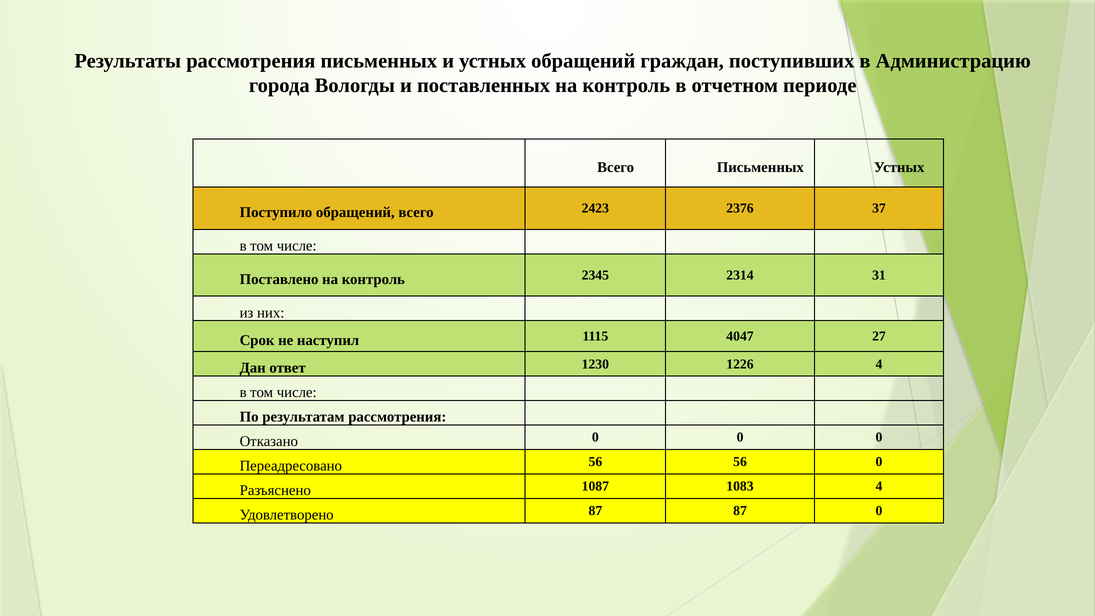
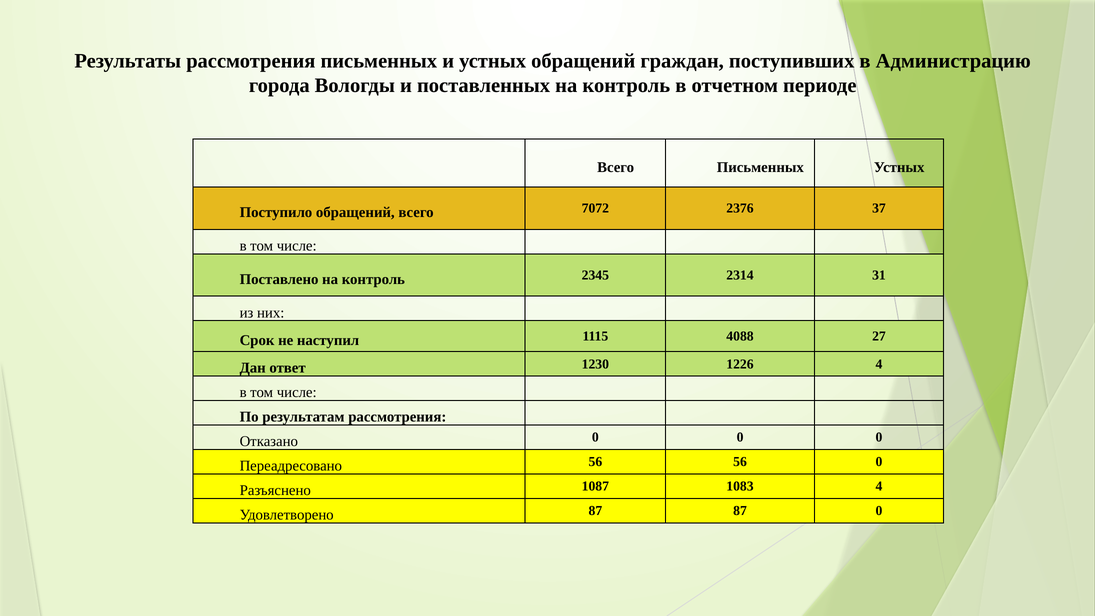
2423: 2423 -> 7072 (595, 208)
4047: 4047 -> 4088 (740, 336)
